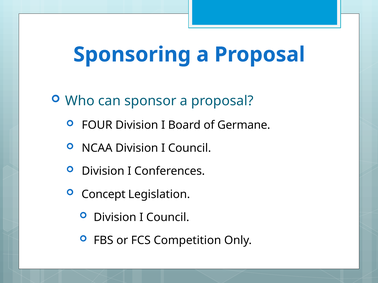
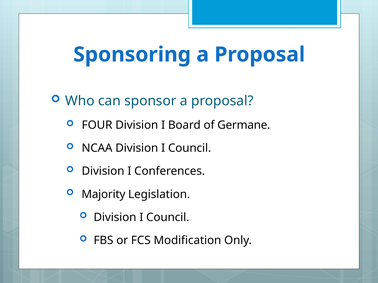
Concept: Concept -> Majority (103, 195)
Competition: Competition -> Modification (187, 241)
